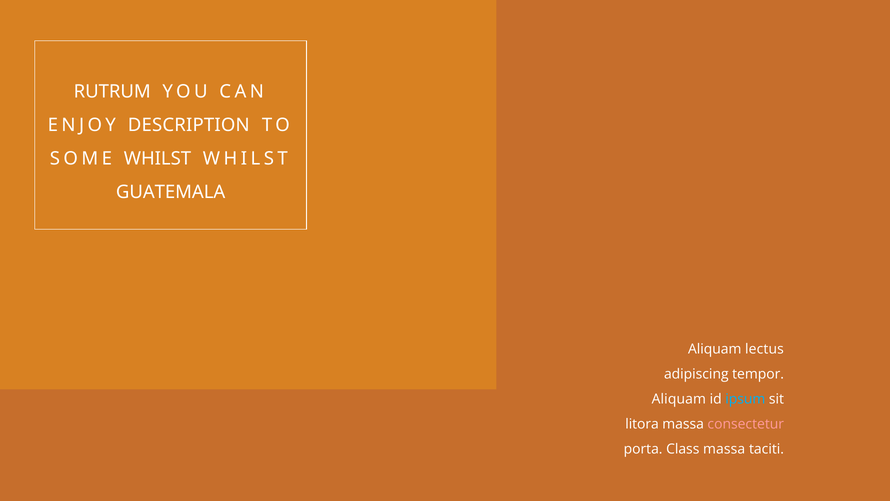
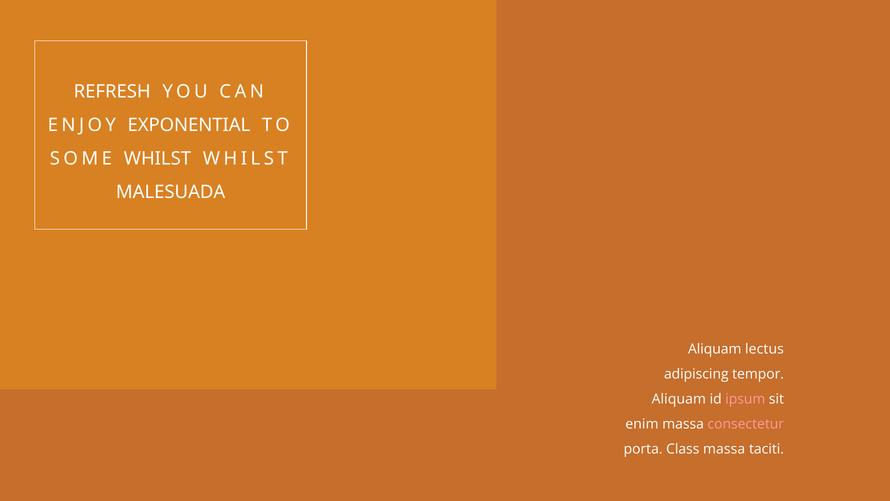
RUTRUM: RUTRUM -> REFRESH (112, 92)
DESCRIPTION: DESCRIPTION -> EXPONENTIAL (189, 125)
GUATEMALA: GUATEMALA -> MALESUADA (171, 192)
ipsum colour: light blue -> pink (745, 399)
litora: litora -> enim (642, 424)
